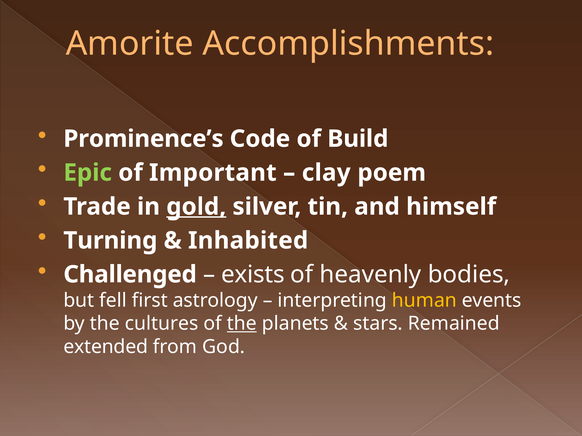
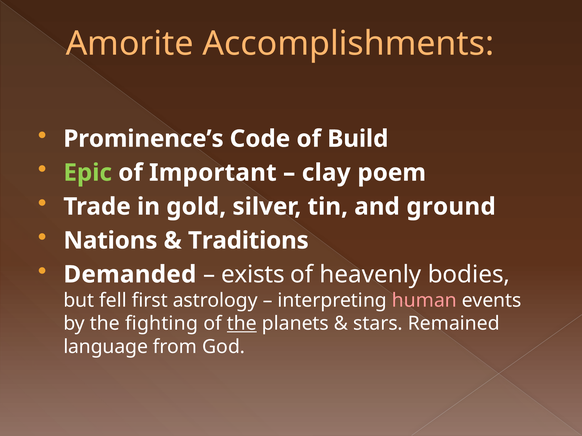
gold underline: present -> none (196, 207)
himself: himself -> ground (451, 207)
Turning: Turning -> Nations (110, 241)
Inhabited: Inhabited -> Traditions (248, 241)
Challenged: Challenged -> Demanded (130, 275)
human colour: yellow -> pink (424, 301)
cultures: cultures -> fighting (161, 324)
extended: extended -> language (106, 347)
